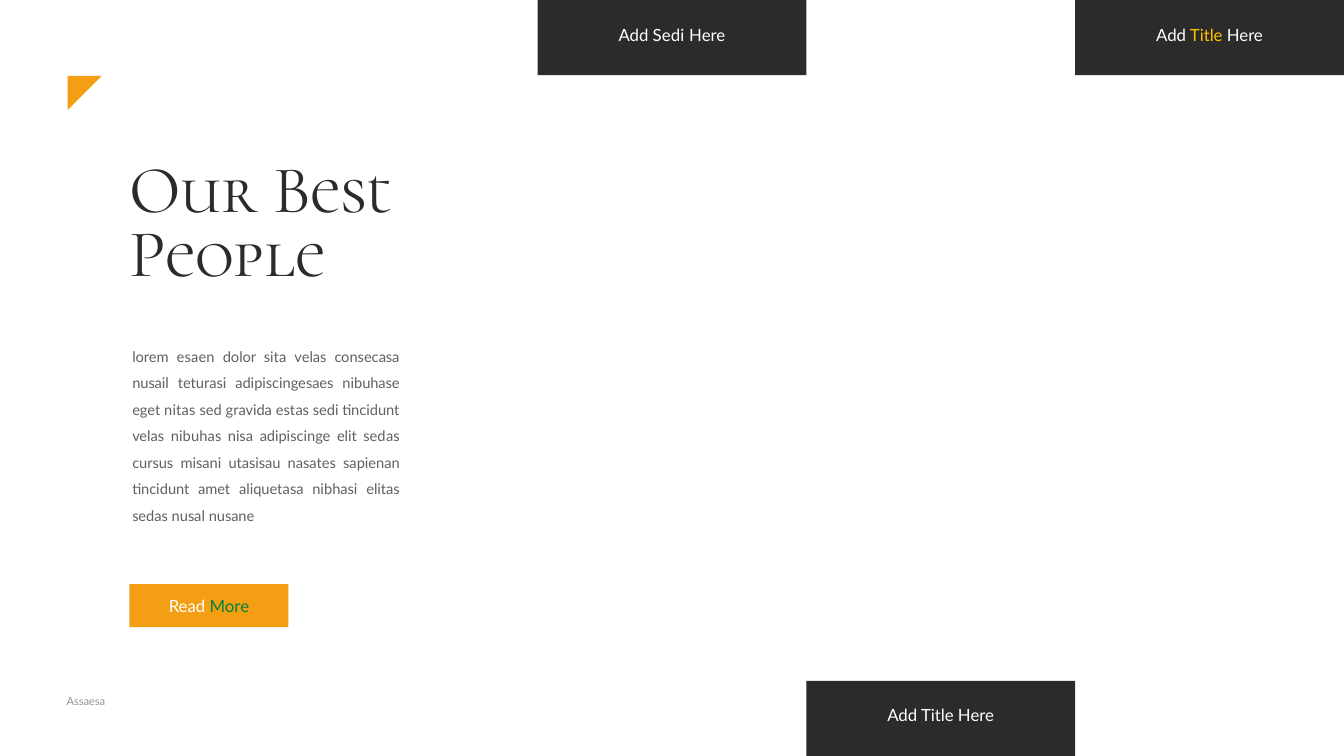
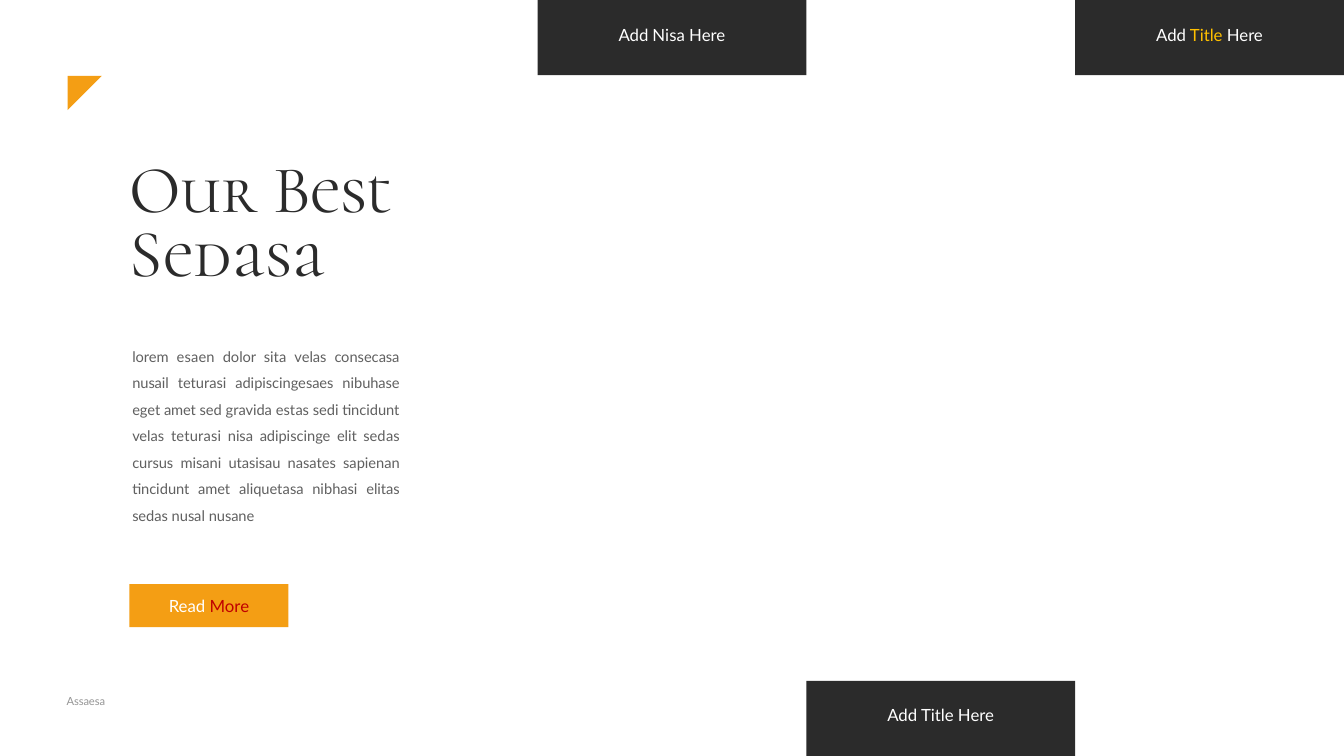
Add Sedi: Sedi -> Nisa (669, 36)
People: People -> Sedasa (227, 255)
eget nitas: nitas -> amet (180, 410)
velas nibuhas: nibuhas -> teturasi (196, 437)
More colour: green -> red (229, 607)
